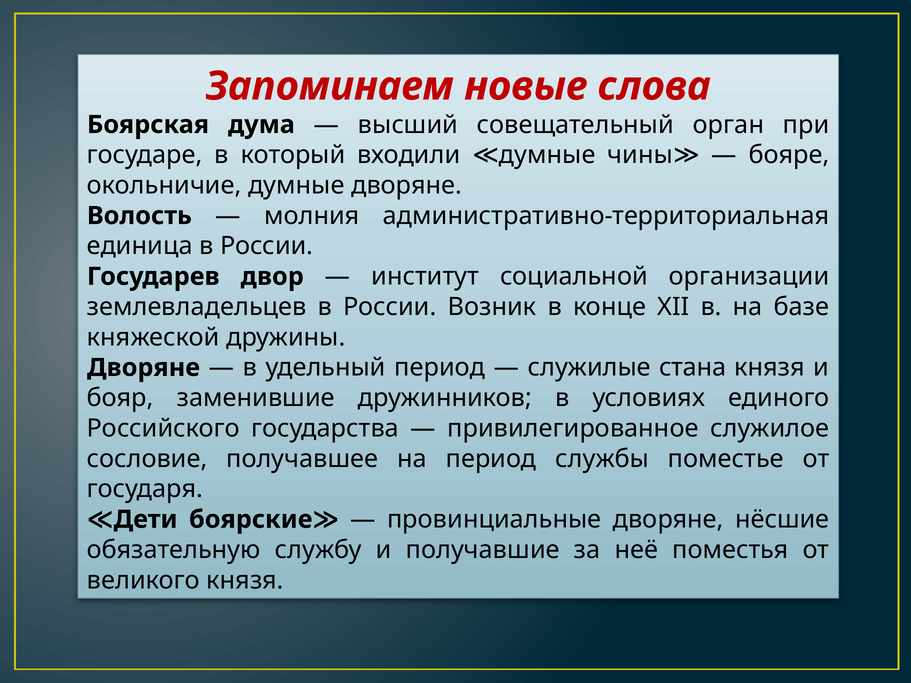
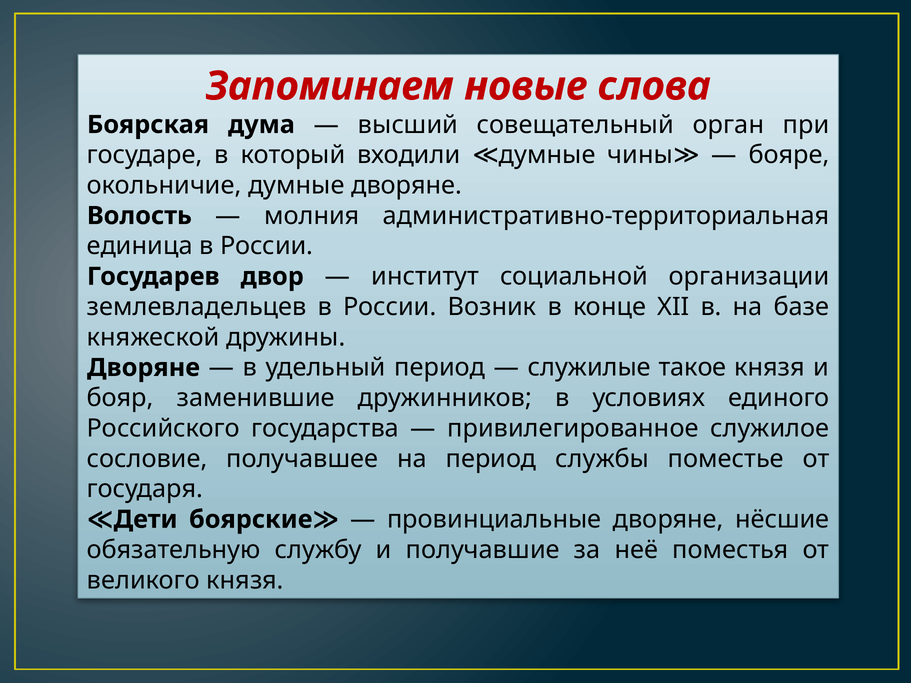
стана: стана -> такое (693, 368)
